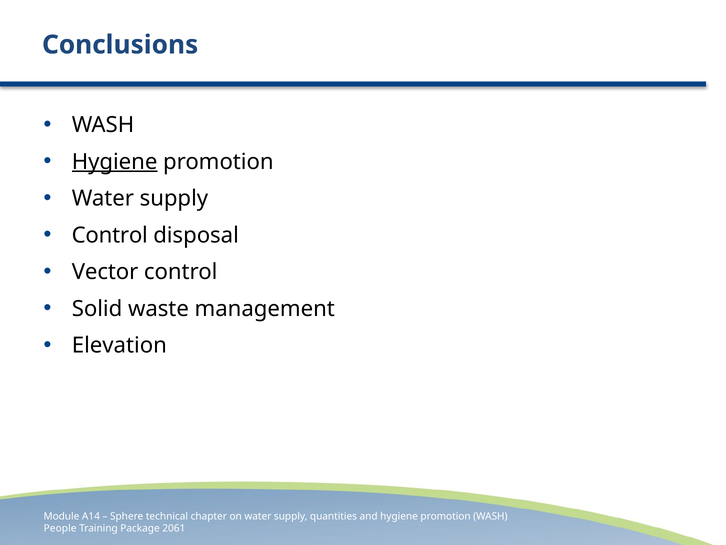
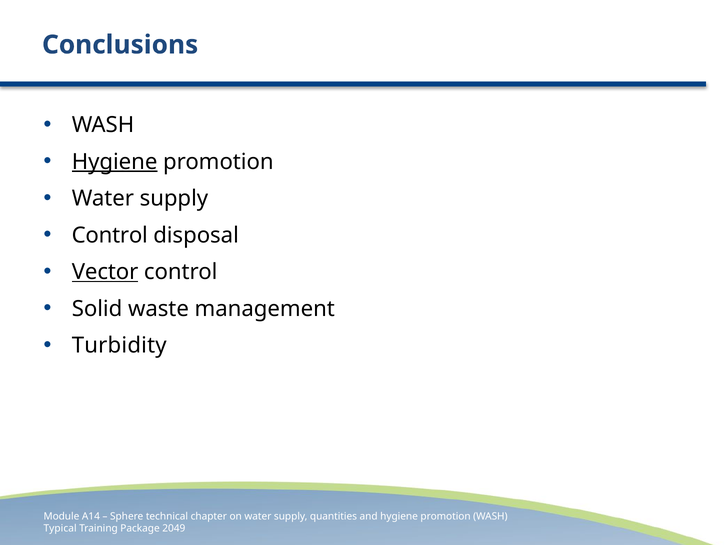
Vector underline: none -> present (105, 272)
Elevation: Elevation -> Turbidity (119, 345)
People: People -> Typical (60, 528)
2061: 2061 -> 2049 (174, 528)
